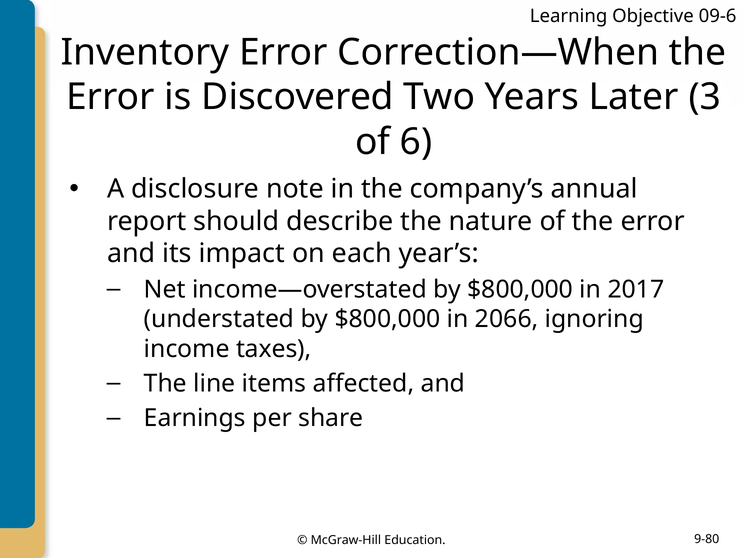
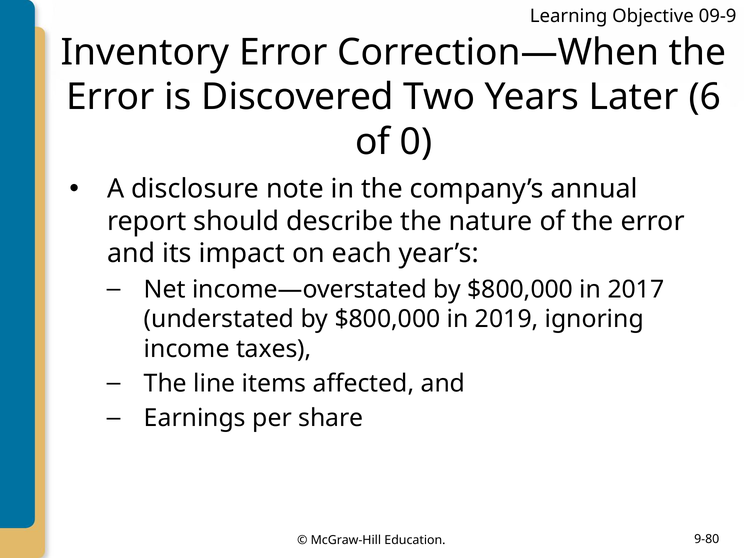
09-6: 09-6 -> 09-9 (718, 16)
3: 3 -> 6 (705, 97)
6: 6 -> 0 (416, 142)
2066: 2066 -> 2019 (507, 319)
